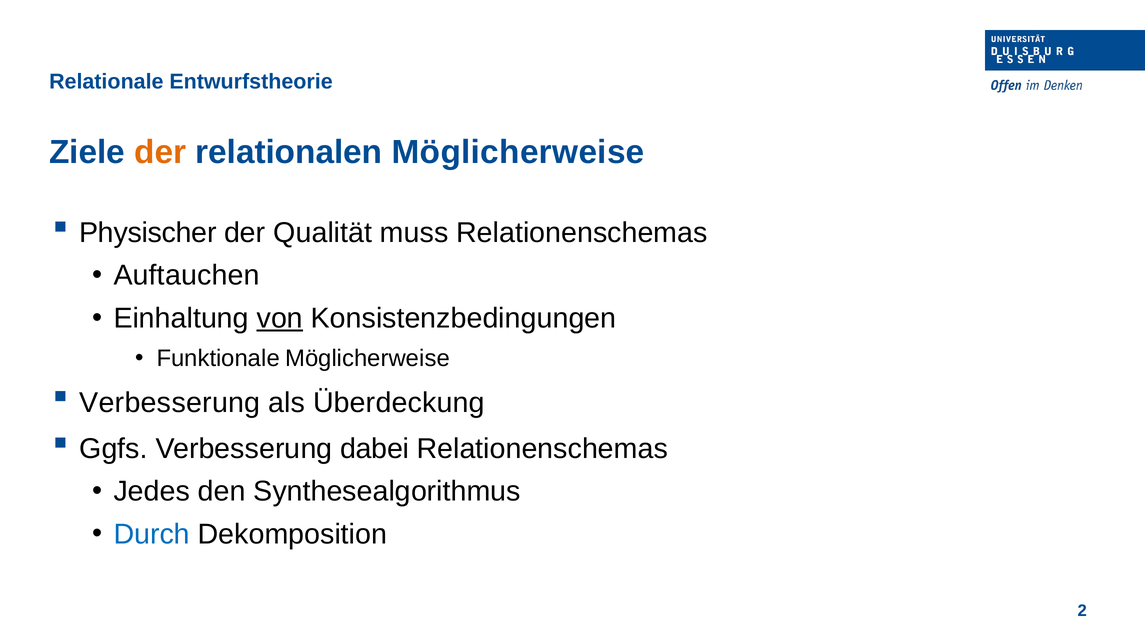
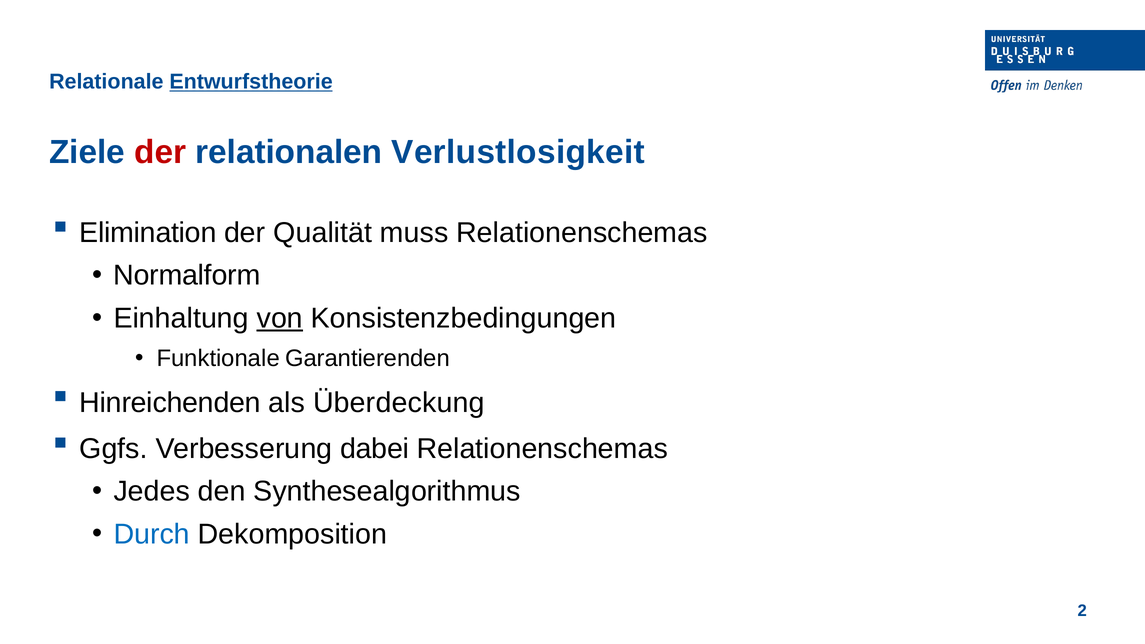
Entwurfstheorie underline: none -> present (251, 82)
der colour: orange -> red (160, 152)
relationalen Möglicherweise: Möglicherweise -> Verlustlosigkeit (518, 152)
Physischer: Physischer -> Elimination (148, 233)
Auftauchen: Auftauchen -> Normalform (187, 275)
Funktionale Möglicherweise: Möglicherweise -> Garantierenden (368, 359)
Verbesserung: Verbesserung -> Hinreichenden (170, 403)
